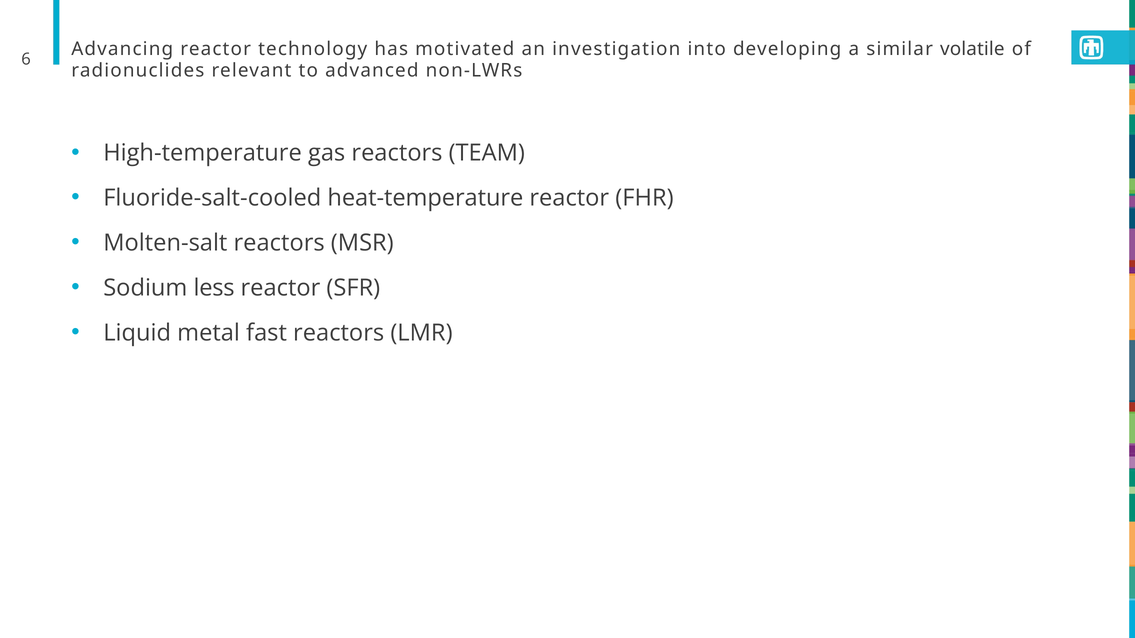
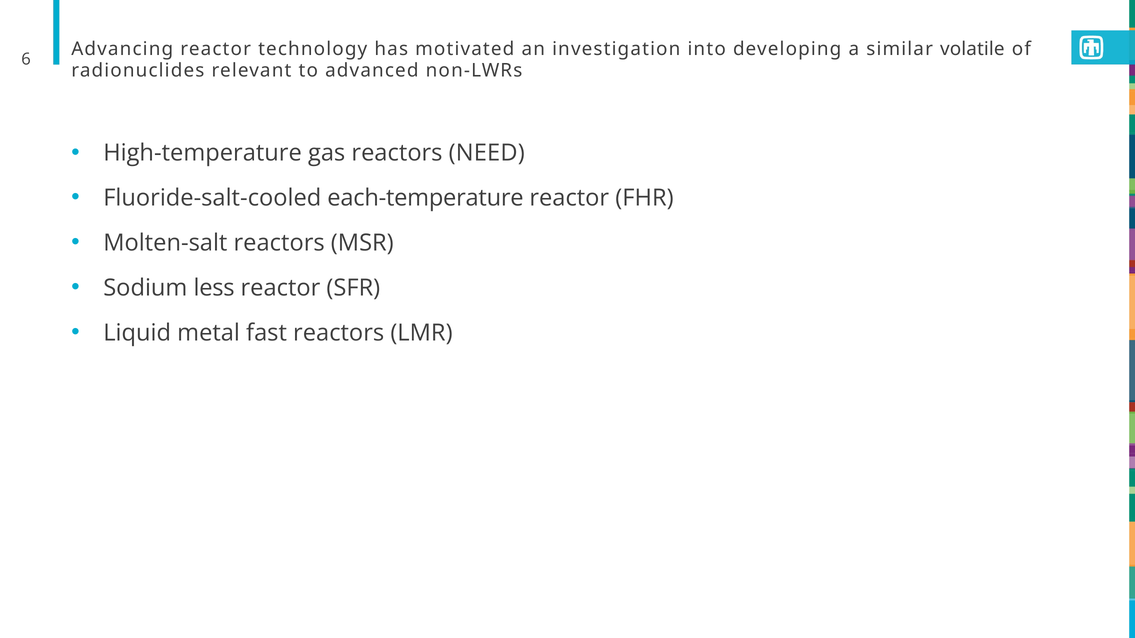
TEAM: TEAM -> NEED (487, 153)
heat-temperature: heat-temperature -> each-temperature (425, 198)
